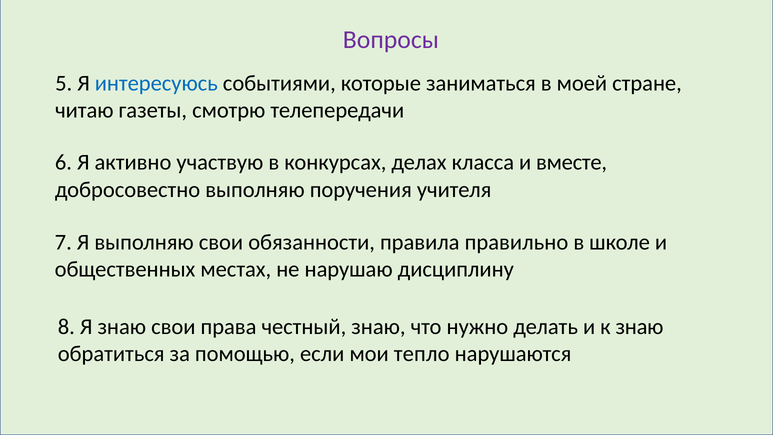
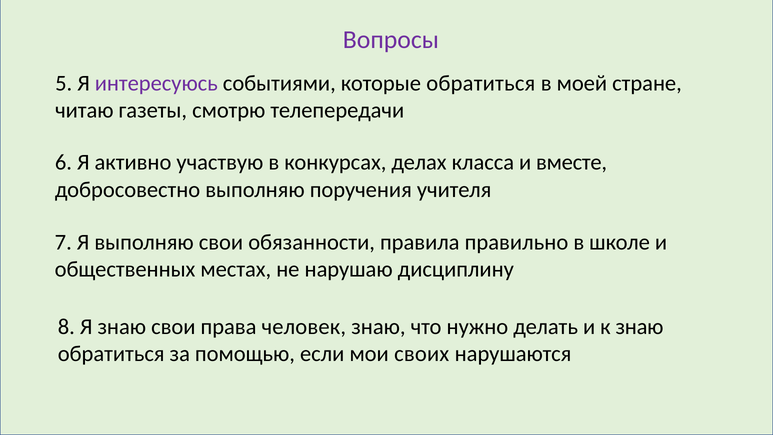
интересуюсь colour: blue -> purple (156, 83)
которые заниматься: заниматься -> обратиться (481, 83)
честный: честный -> человек (304, 327)
тепло: тепло -> своих (422, 354)
